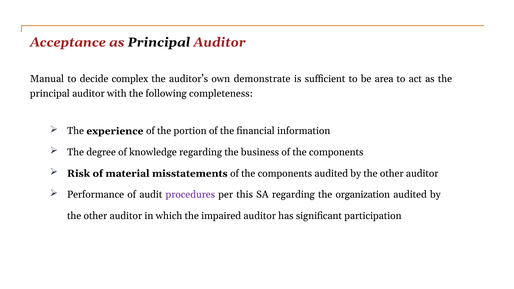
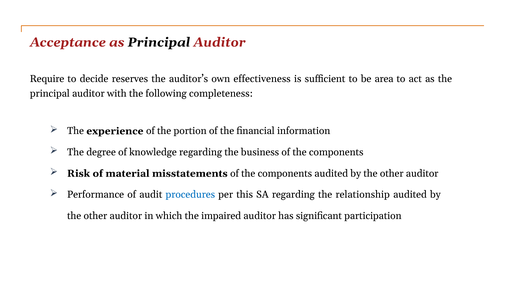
Manual: Manual -> Require (47, 79)
complex: complex -> reserves (130, 79)
demonstrate: demonstrate -> effectiveness (262, 79)
procedures colour: purple -> blue (190, 195)
organization: organization -> relationship (363, 195)
